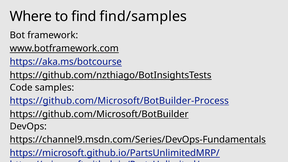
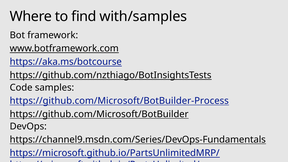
find/samples: find/samples -> with/samples (143, 16)
